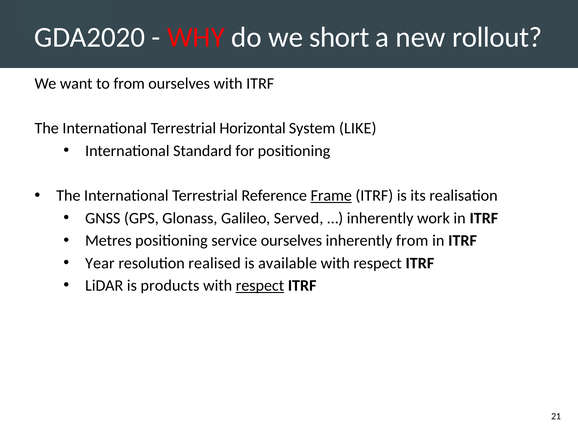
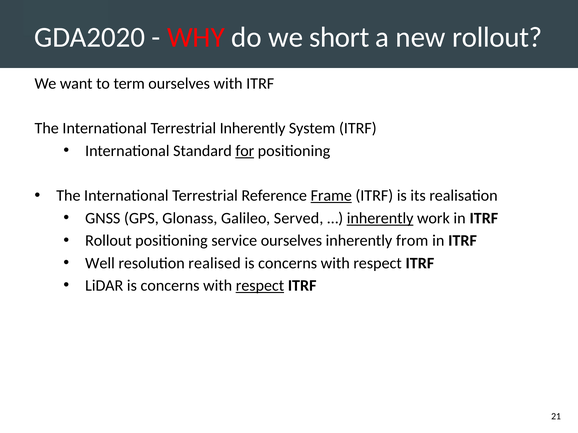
to from: from -> term (129, 84)
Terrestrial Horizontal: Horizontal -> Inherently (253, 128)
System LIKE: LIKE -> ITRF (358, 128)
for underline: none -> present (245, 151)
inherently underline: none -> present (380, 218)
Metres: Metres -> Rollout (108, 241)
Year: Year -> Well (100, 263)
available: available -> concerns (288, 263)
LiDAR is products: products -> concerns (170, 286)
